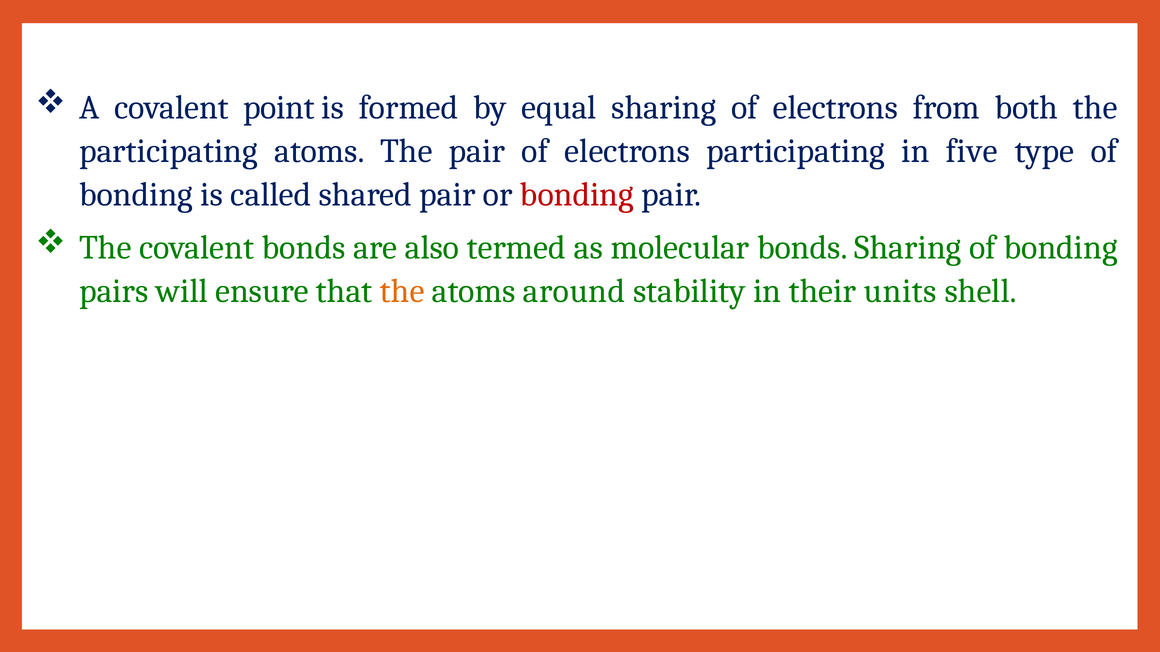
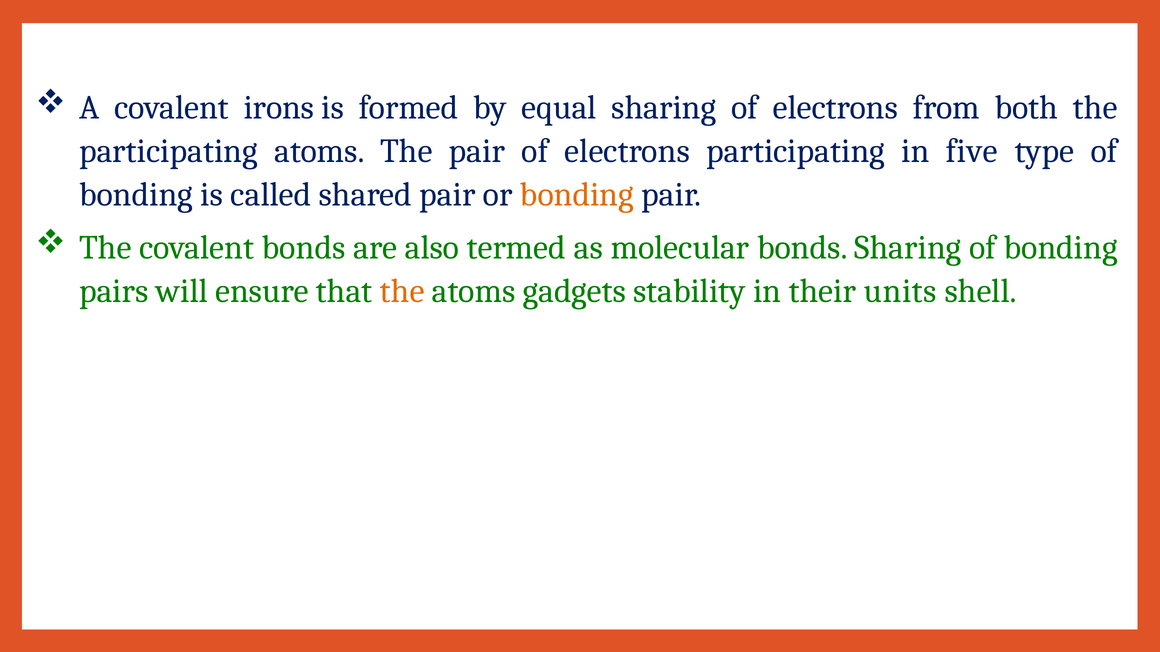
point: point -> irons (279, 108)
bonding colour: red -> orange (577, 195)
around: around -> gadgets (574, 291)
